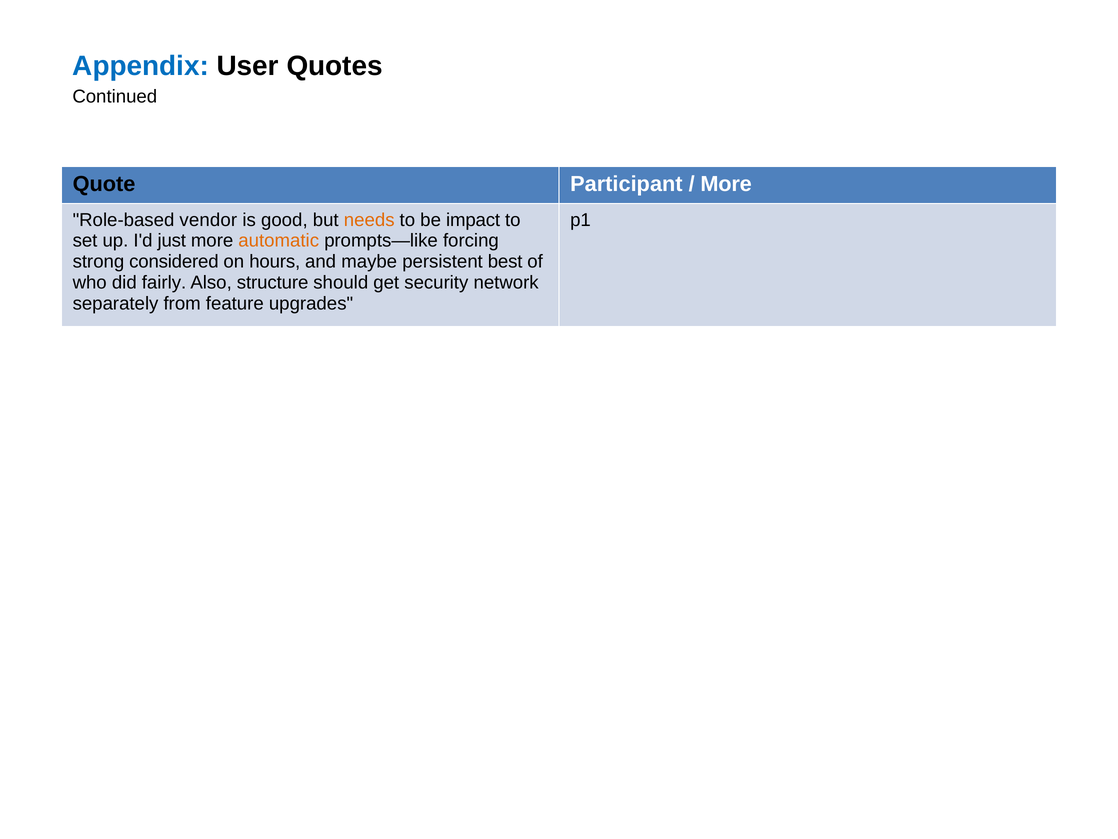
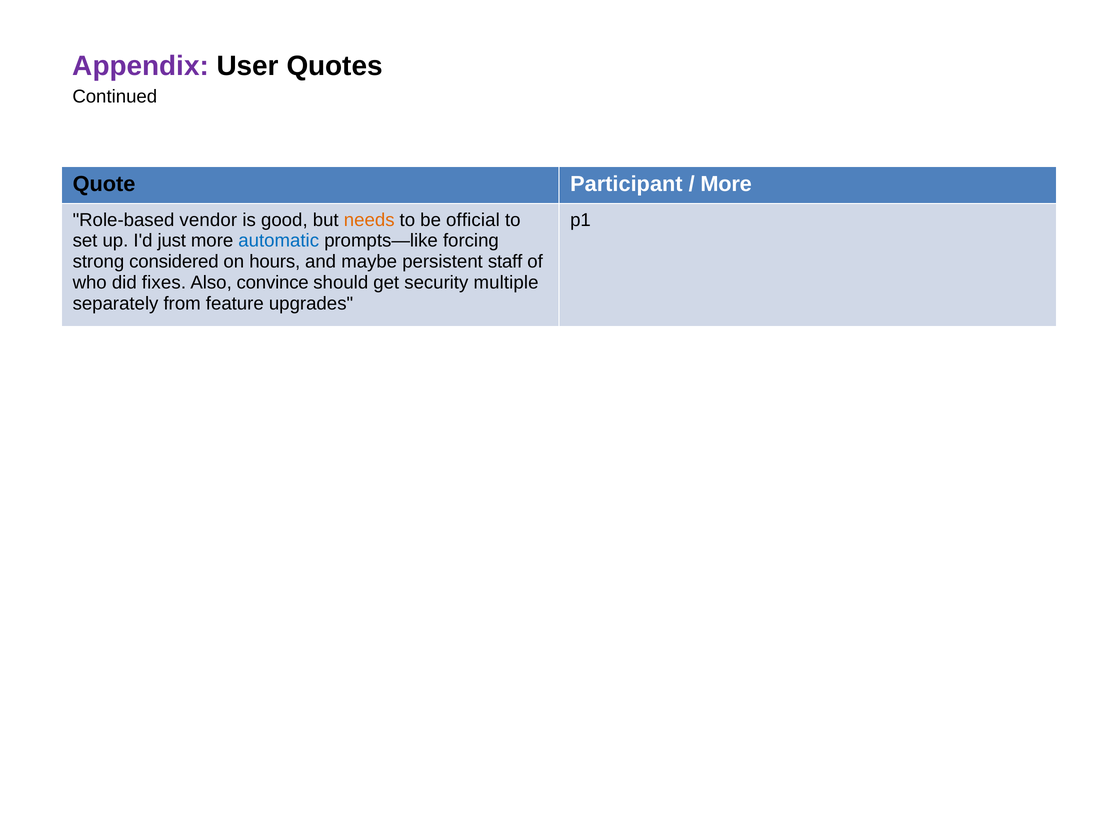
Appendix colour: blue -> purple (141, 66)
impact: impact -> official (473, 220)
automatic colour: orange -> blue (279, 241)
best: best -> staff (505, 261)
fairly: fairly -> fixes (164, 282)
structure: structure -> convince (273, 282)
network: network -> multiple (506, 282)
